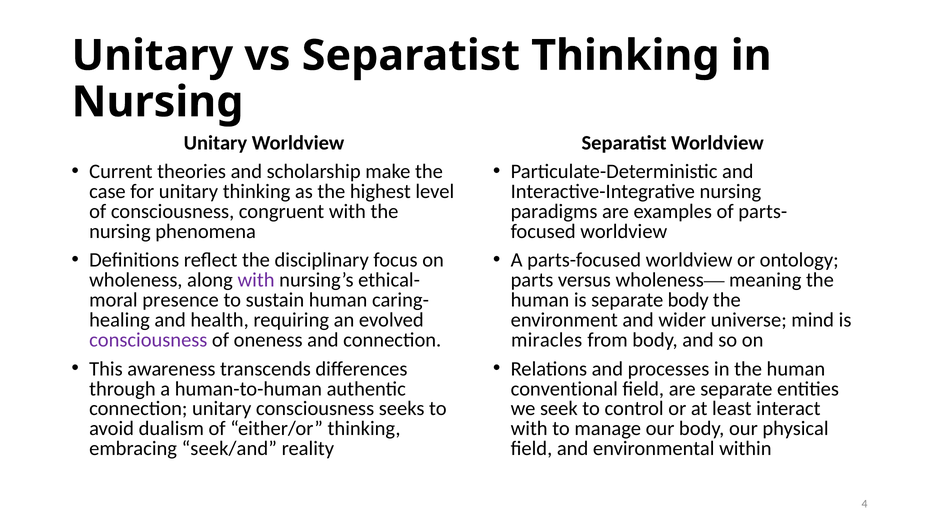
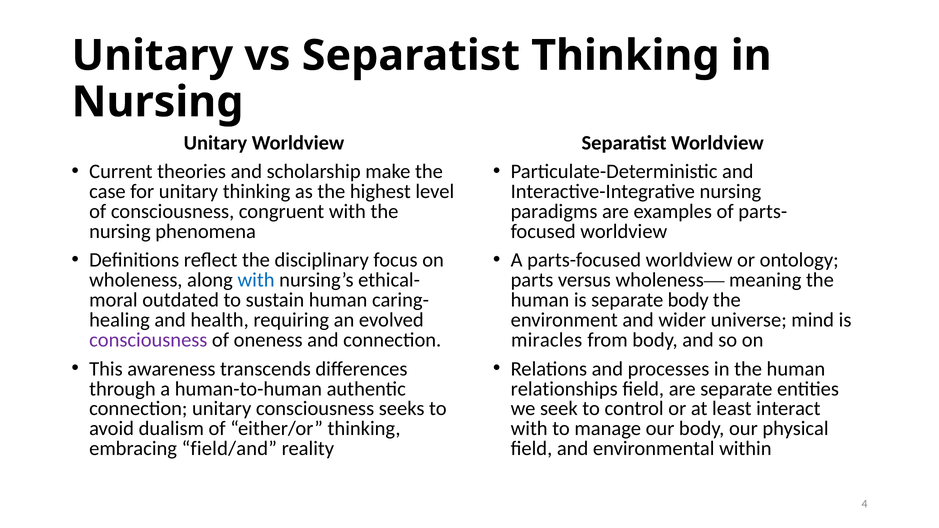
with colour: purple -> blue (256, 280)
presence: presence -> outdated (181, 300)
conventional: conventional -> relationships (564, 389)
seek/and: seek/and -> field/and (229, 449)
